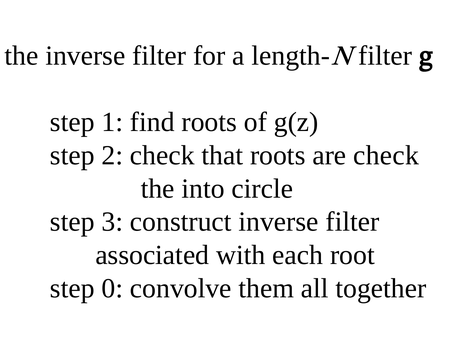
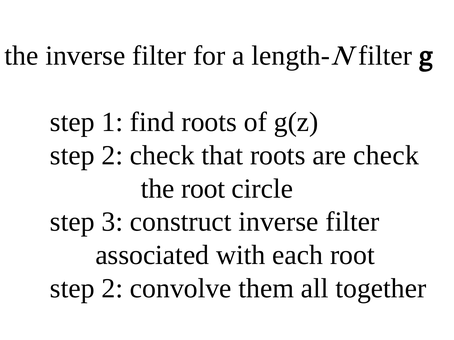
the into: into -> root (203, 189)
0: 0 -> 2 (112, 289)
